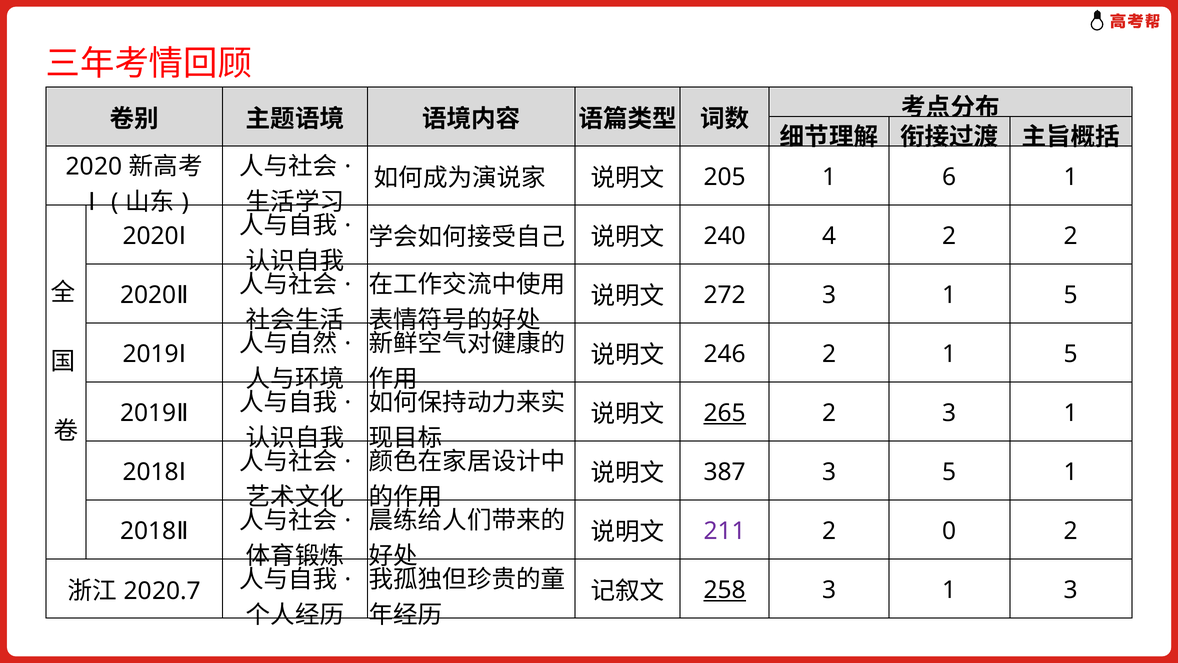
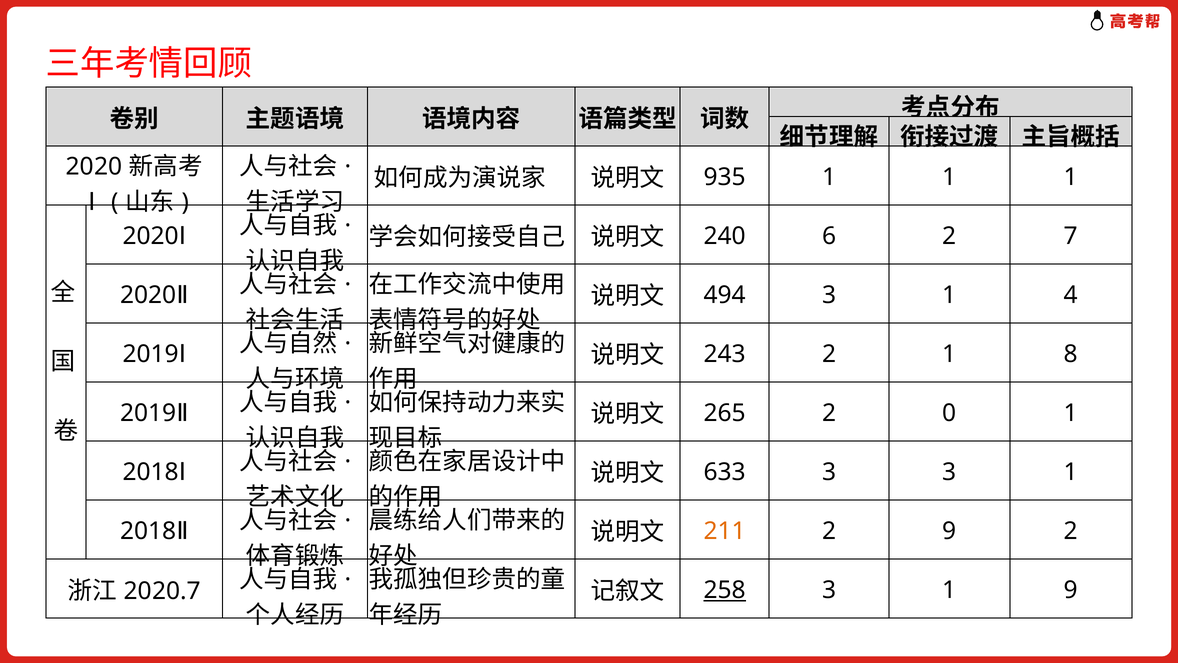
205: 205 -> 935 (725, 177)
6: 6 -> 1 (949, 177)
4: 4 -> 6 (829, 236)
2 2: 2 -> 7 (1071, 236)
272: 272 -> 494 (725, 295)
3 1 5: 5 -> 4 (1071, 295)
246: 246 -> 243 (725, 354)
2 1 5: 5 -> 8 (1071, 354)
265 underline: present -> none (725, 413)
2 3: 3 -> 0 (949, 413)
387: 387 -> 633 (725, 472)
3 5: 5 -> 3 (949, 472)
211 colour: purple -> orange (725, 531)
2 0: 0 -> 9 (949, 531)
1 3: 3 -> 9 (1071, 590)
